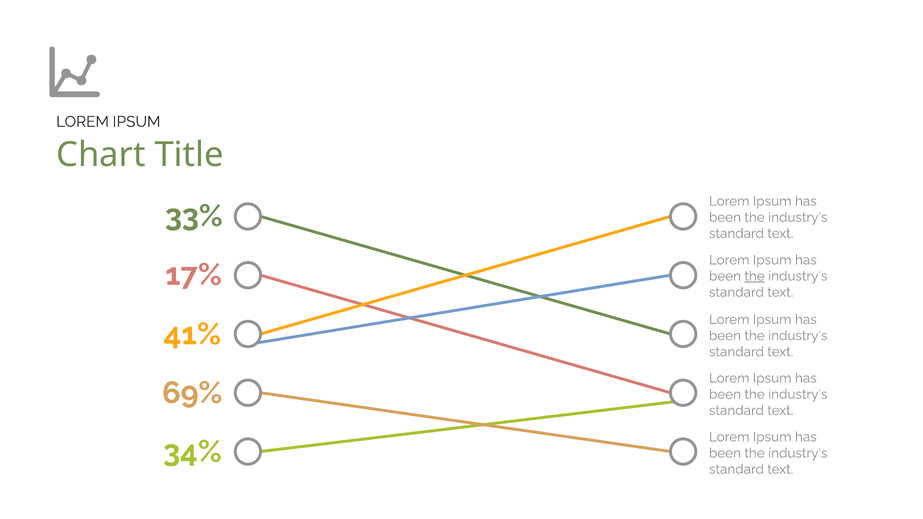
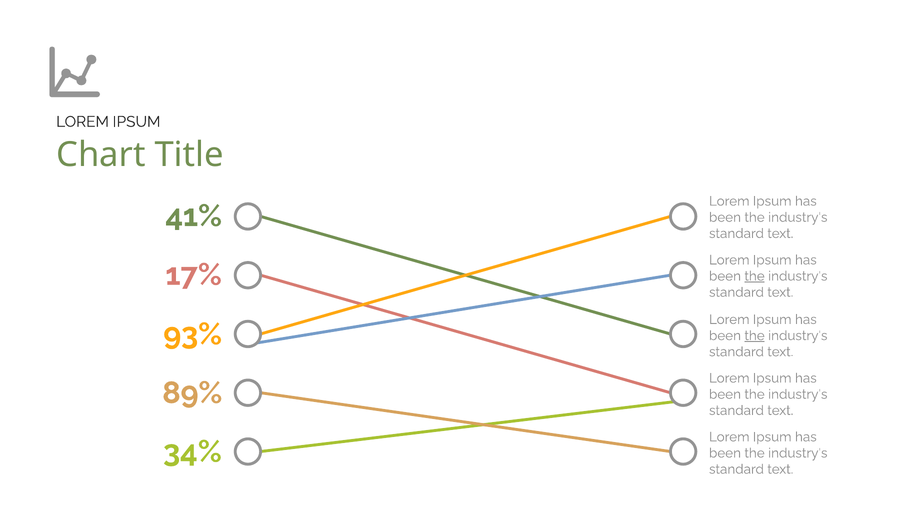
33%: 33% -> 41% (194, 216)
41%: 41% -> 93% (193, 334)
the underline: none -> present (755, 336)
69%: 69% -> 89% (192, 393)
